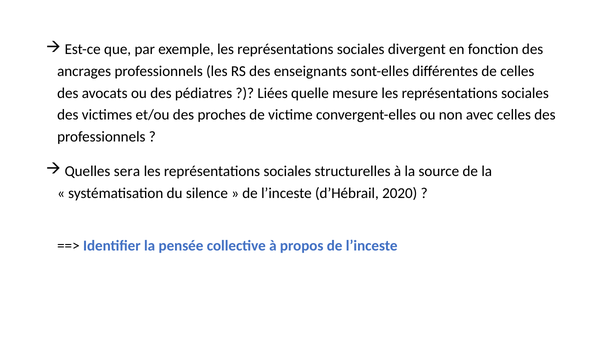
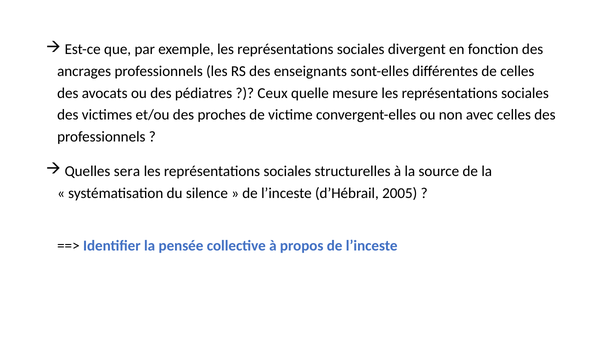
Liées: Liées -> Ceux (273, 93)
2020: 2020 -> 2005 (400, 193)
